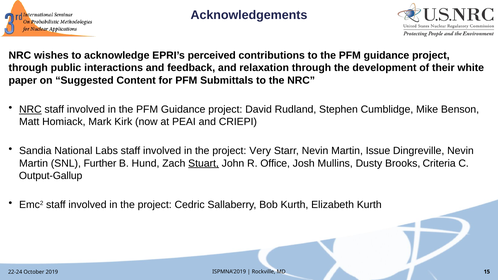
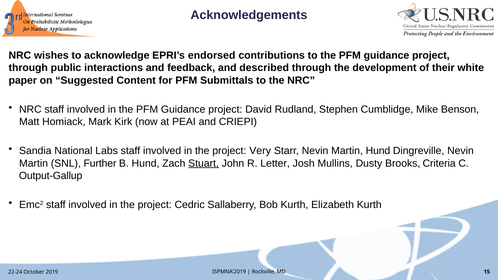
perceived: perceived -> endorsed (212, 55)
relaxation: relaxation -> described (264, 68)
NRC underline: present -> none (30, 109)
Martin Issue: Issue -> Hund (378, 151)
Office: Office -> Letter (275, 163)
